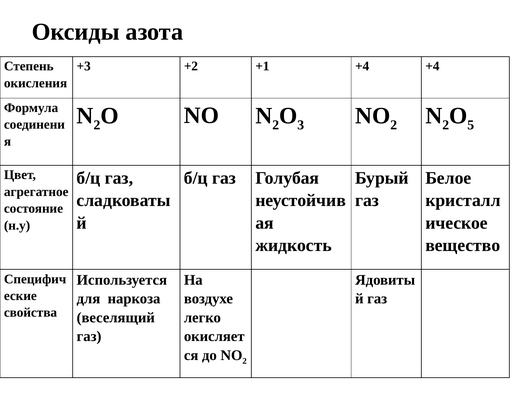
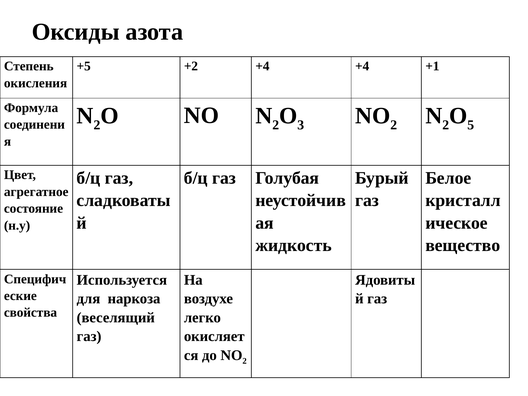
+3: +3 -> +5 (84, 66)
+2 +1: +1 -> +4 (262, 66)
+4 +4: +4 -> +1 (432, 66)
